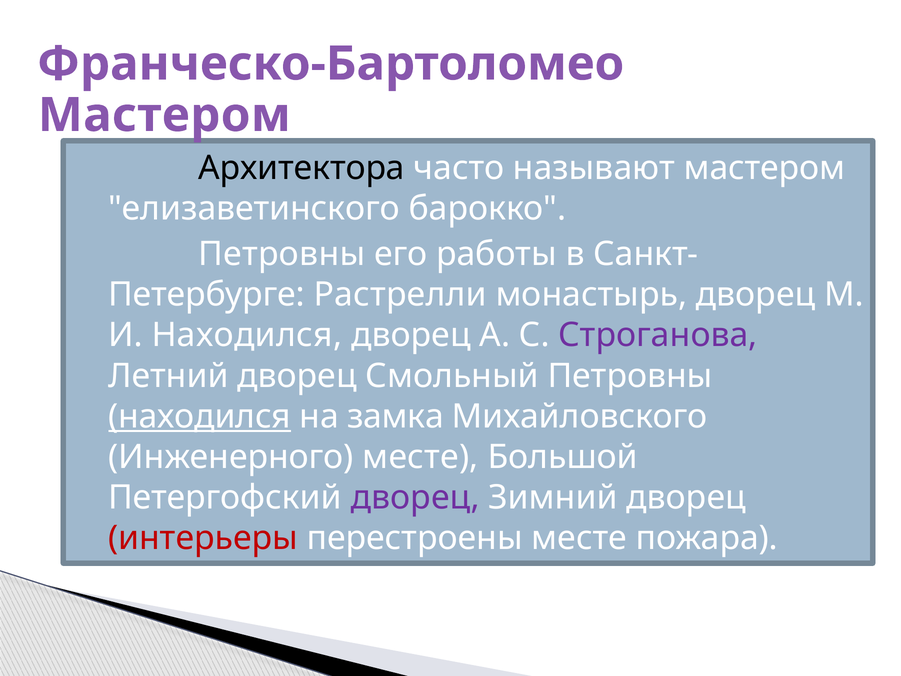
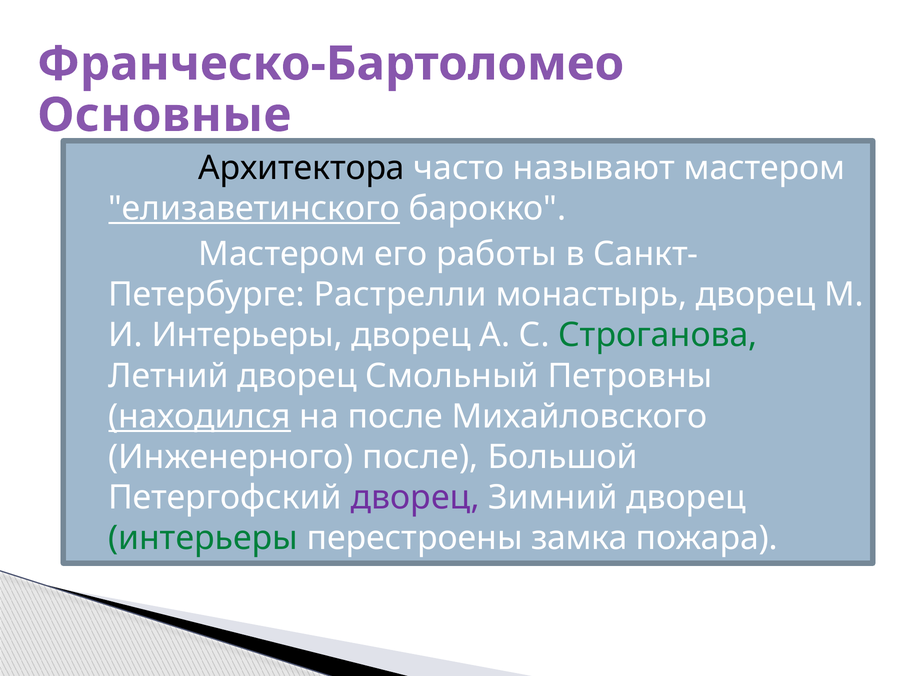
Мастером: Мастером -> Основные (164, 115)
елизаветинского underline: none -> present (254, 208)
Петровны: Петровны -> Мастером (282, 254)
И Находился: Находился -> Интерьеры (247, 335)
Строганова colour: purple -> green (658, 335)
на замка: замка -> после (395, 416)
Инженерного месте: месте -> после (420, 457)
интерьеры colour: red -> green (203, 538)
перестроены месте: месте -> замка (579, 538)
